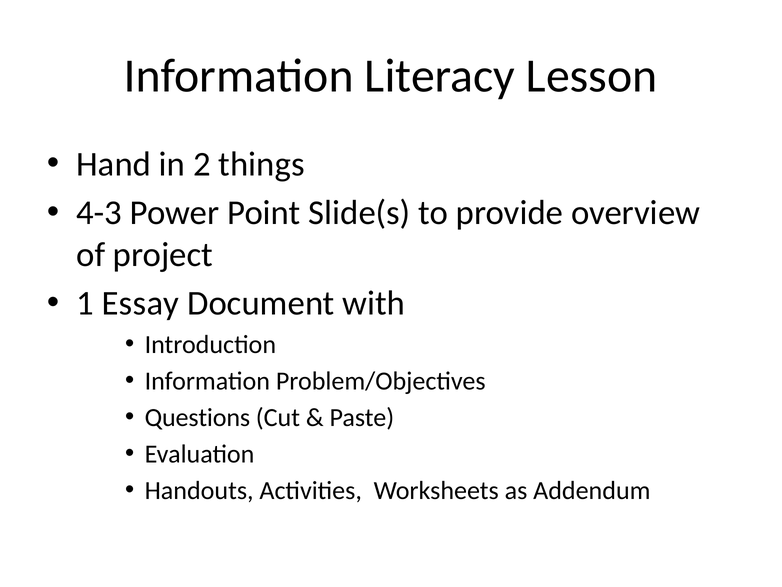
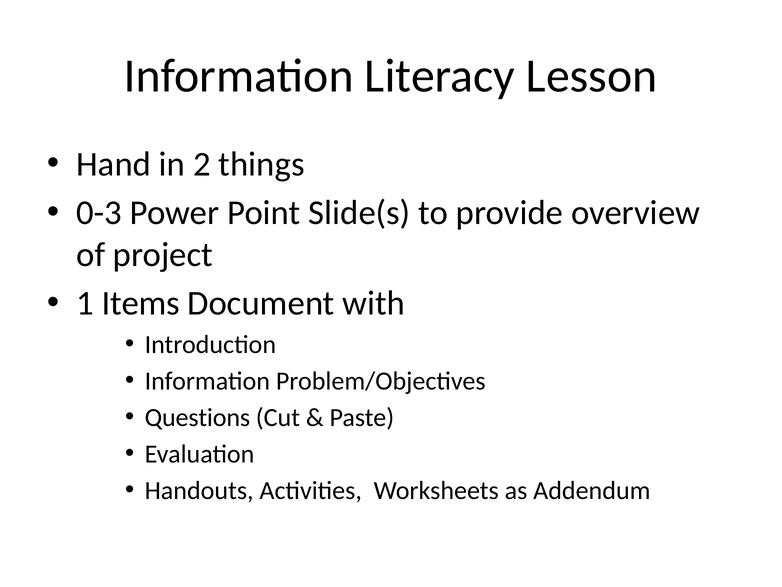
4-3: 4-3 -> 0-3 (99, 213)
Essay: Essay -> Items (141, 303)
